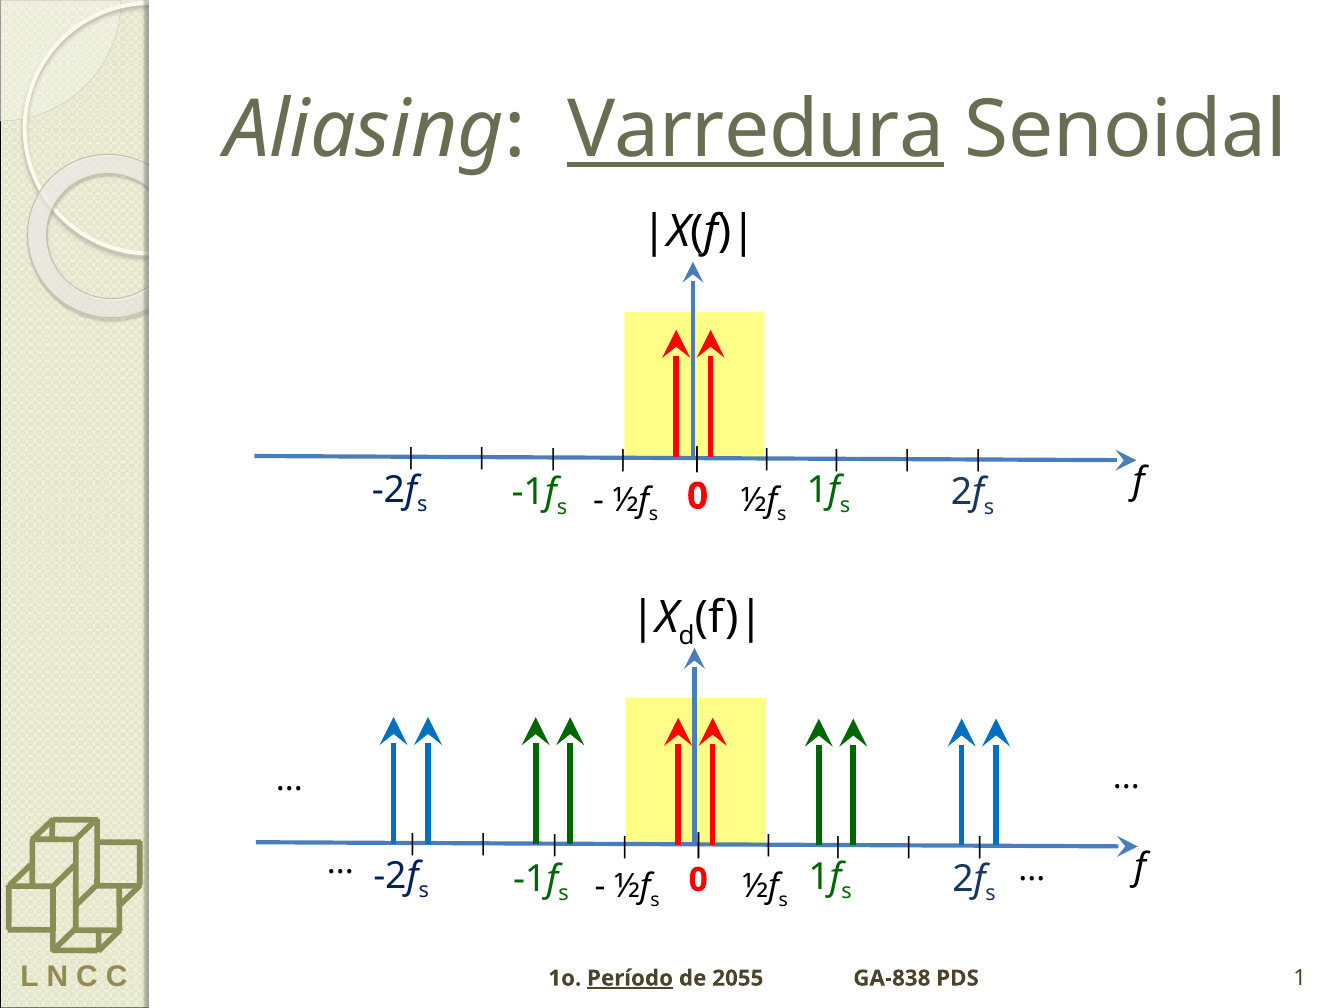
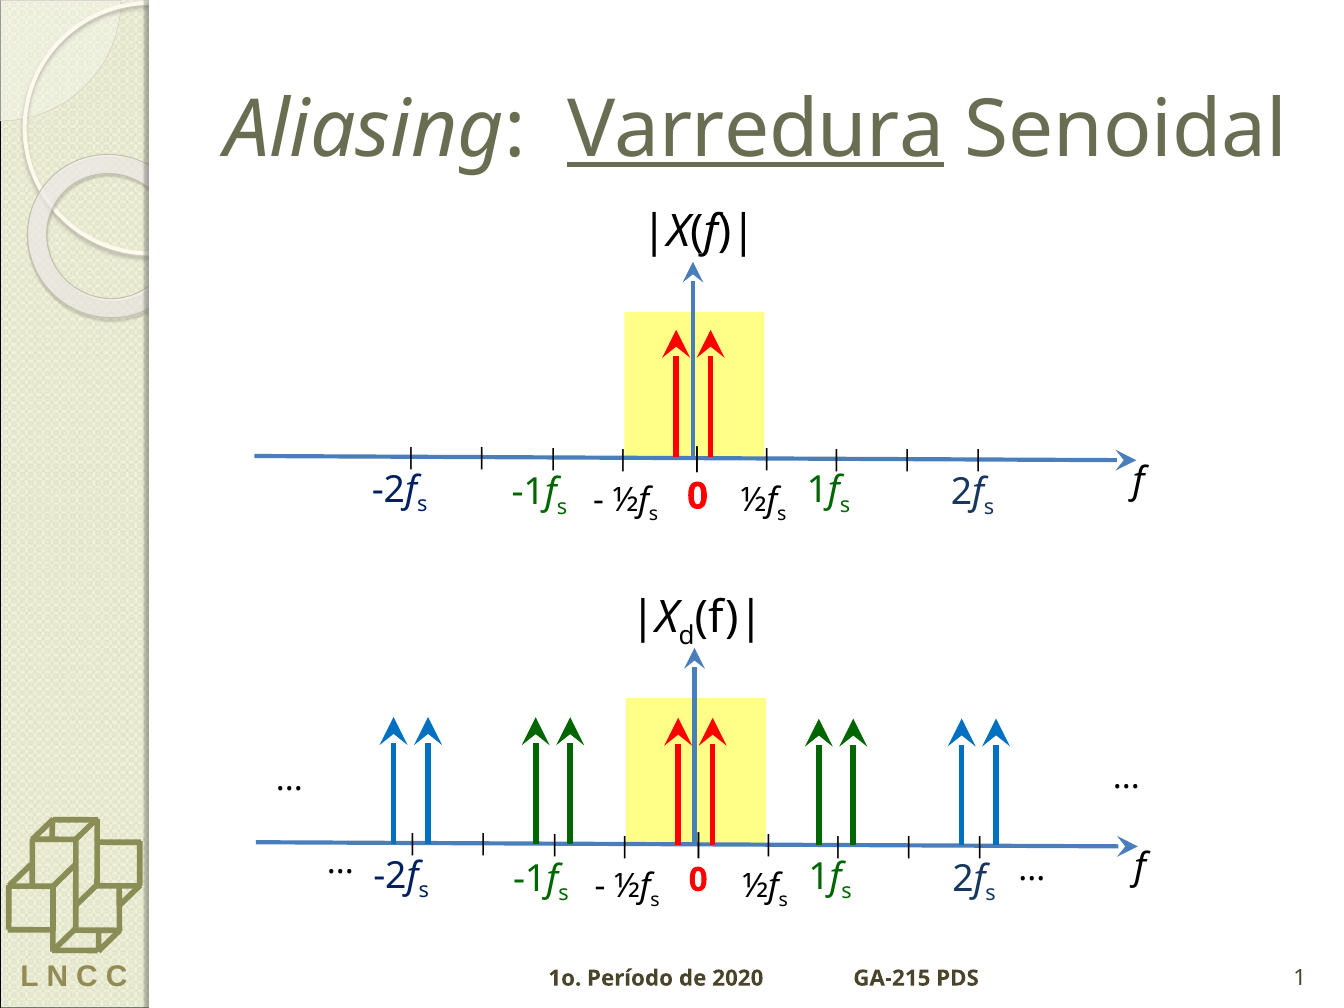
Período underline: present -> none (630, 978)
2055: 2055 -> 2020 (738, 978)
GA-838: GA-838 -> GA-215 (892, 978)
